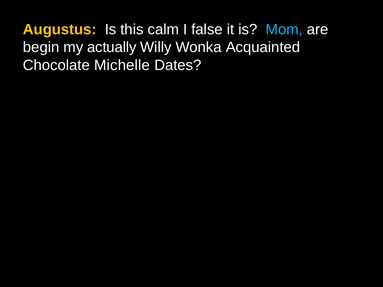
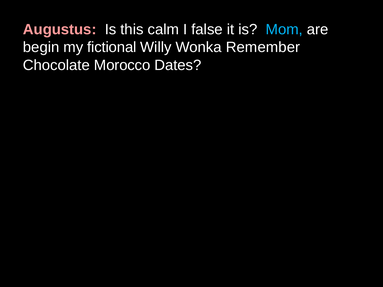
Augustus colour: yellow -> pink (60, 29)
actually: actually -> fictional (112, 47)
Acquainted: Acquainted -> Remember (263, 47)
Michelle: Michelle -> Morocco (122, 65)
